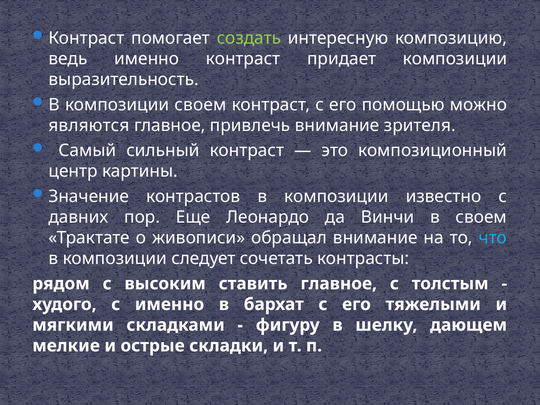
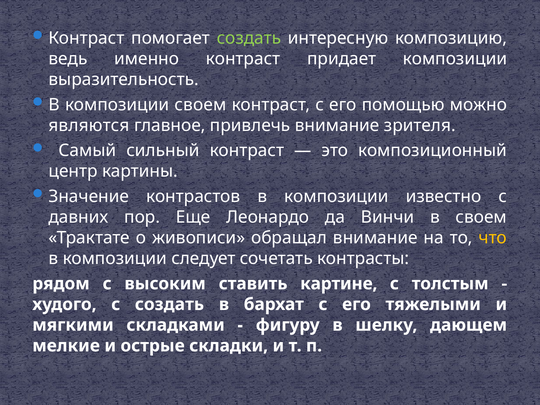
что colour: light blue -> yellow (493, 238)
ставить главное: главное -> картине (339, 284)
с именно: именно -> создать (169, 304)
